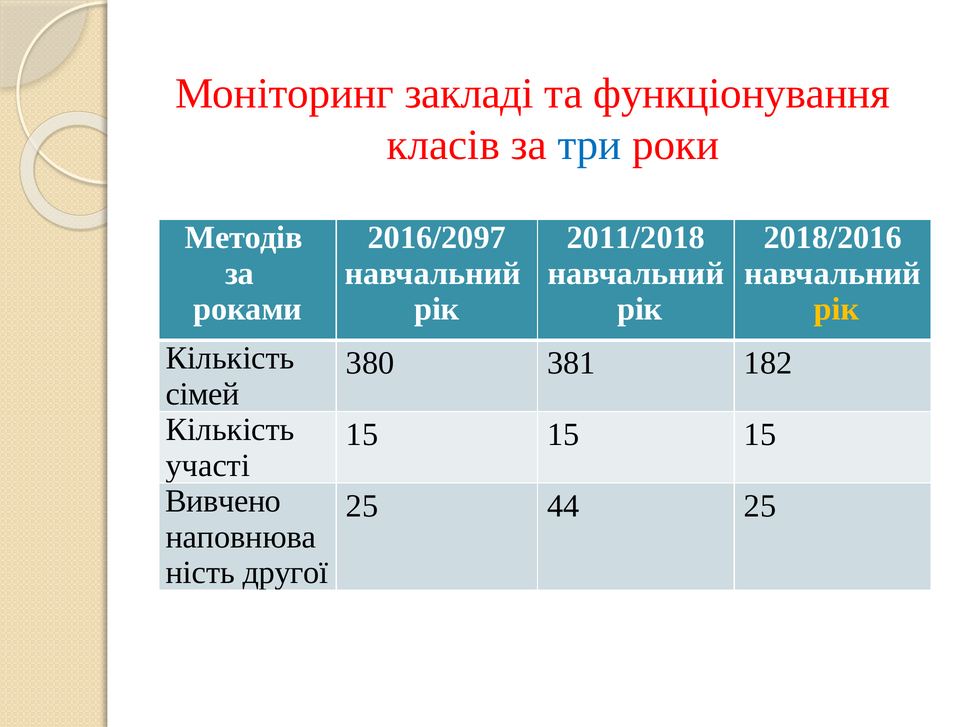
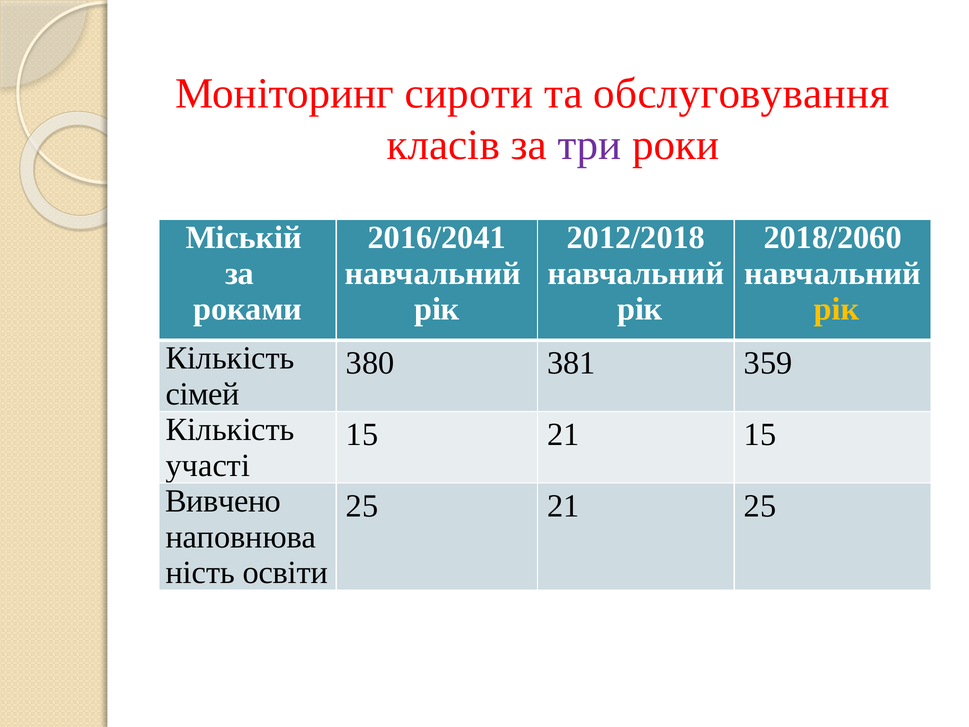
закладі: закладі -> сироти (469, 93)
функціонування: функціонування -> обслуговування (741, 93)
три colour: blue -> purple (589, 145)
Методів: Методів -> Міській (244, 238)
2016/2097: 2016/2097 -> 2016/2041 (437, 238)
2011/2018: 2011/2018 -> 2012/2018 (636, 238)
2018/2016: 2018/2016 -> 2018/2060 (833, 238)
182: 182 -> 359 (768, 363)
15: 15 -> 21 (563, 434)
25 44: 44 -> 21 (563, 506)
другої: другої -> освіти (285, 572)
